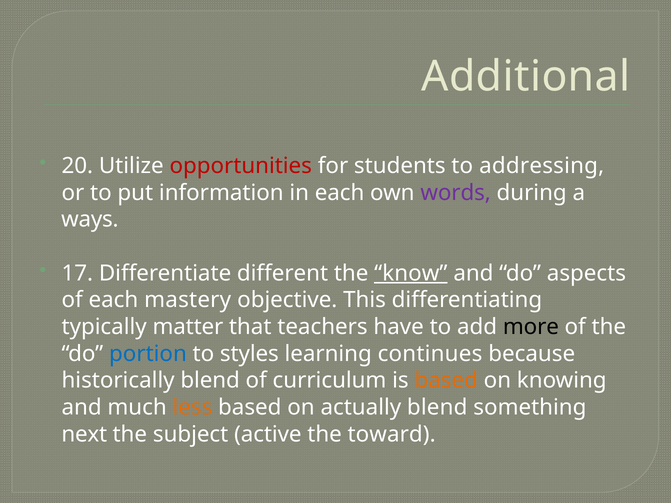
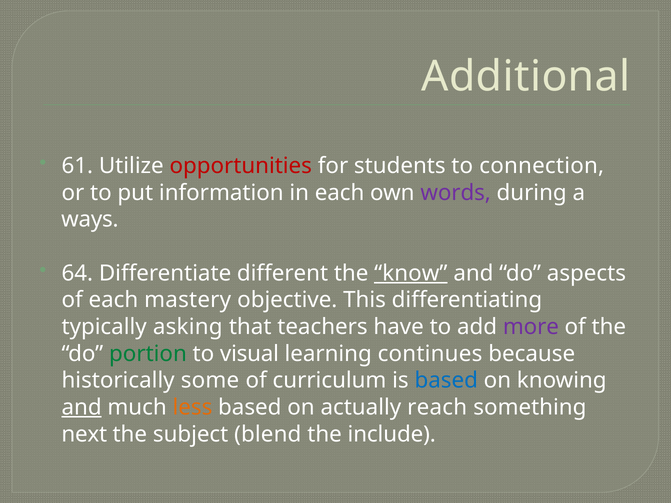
20: 20 -> 61 (77, 166)
addressing: addressing -> connection (542, 166)
17: 17 -> 64 (77, 273)
matter: matter -> asking (188, 327)
more colour: black -> purple (531, 327)
portion colour: blue -> green (148, 354)
styles: styles -> visual (249, 354)
historically blend: blend -> some (210, 381)
based colour: orange -> blue (446, 381)
and underline: none -> present (82, 408)
actually blend: blend -> reach (437, 408)
active: active -> blend (268, 434)
toward: toward -> include (392, 434)
